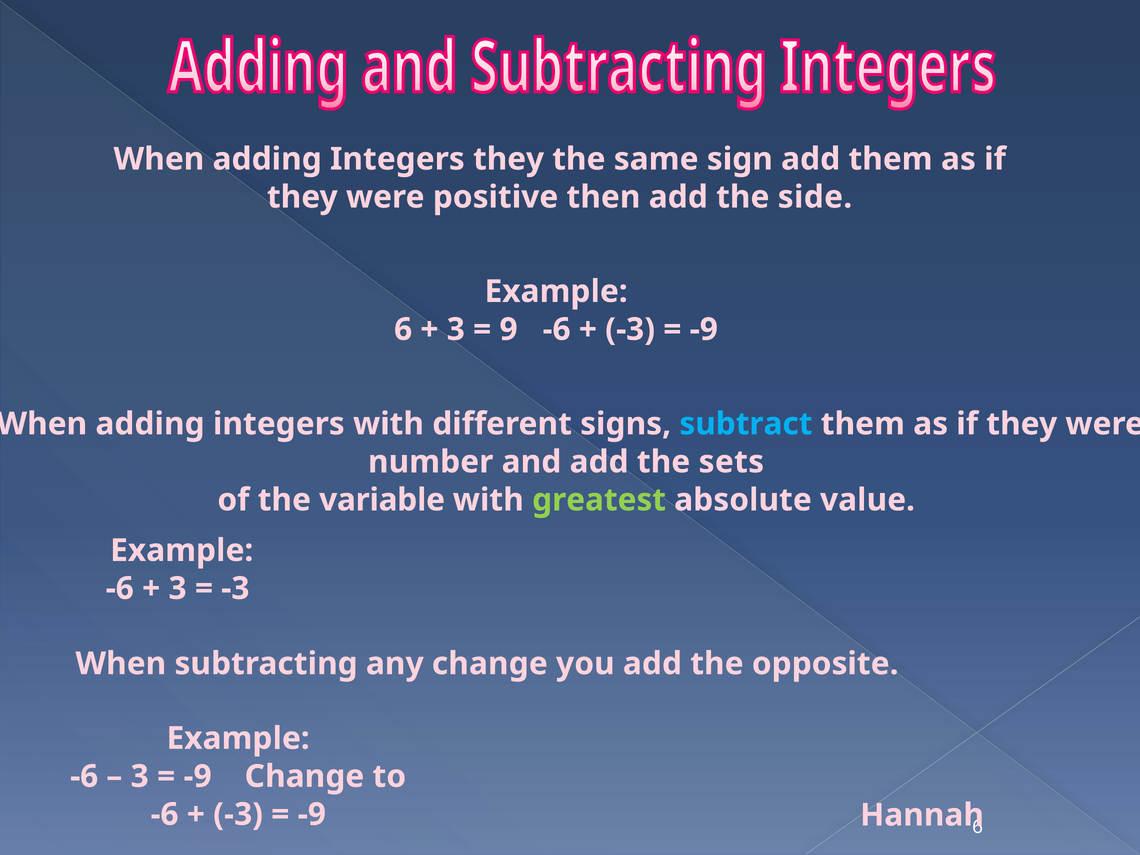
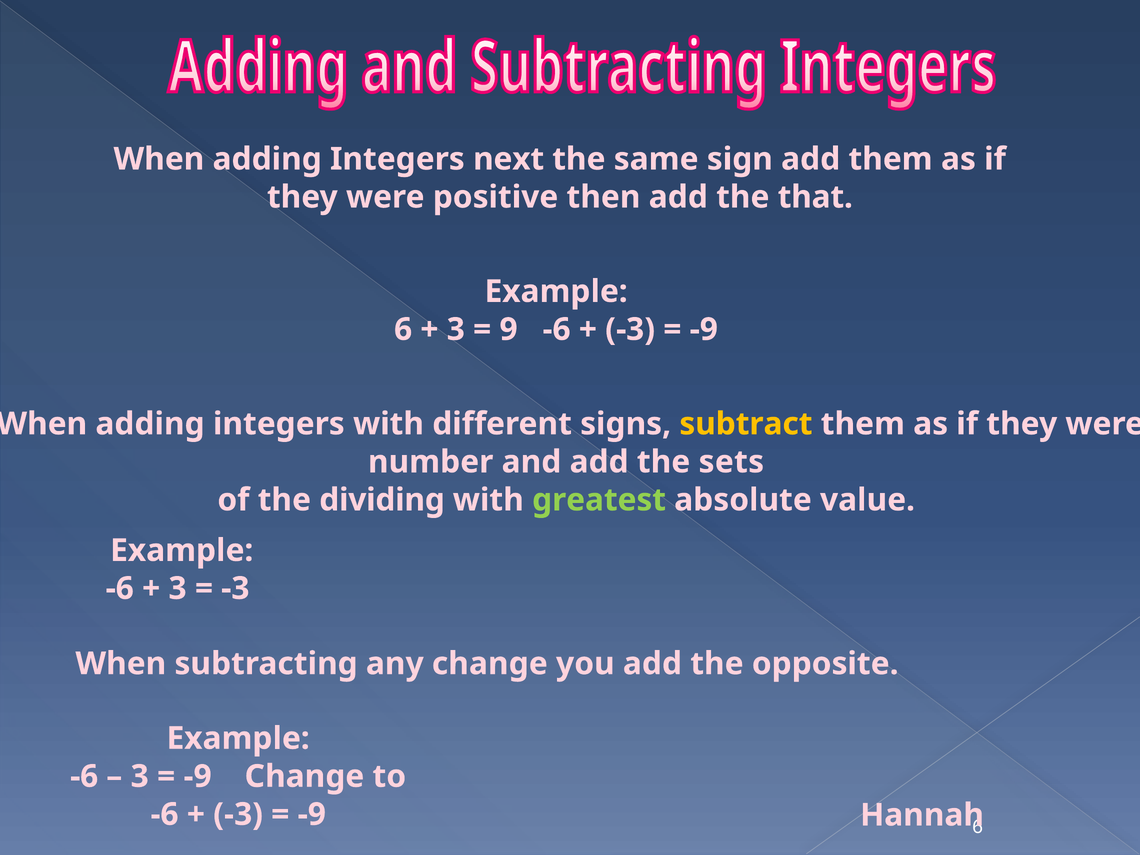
Integers they: they -> next (509, 159)
side: side -> that (815, 197)
subtract colour: light blue -> yellow (746, 424)
variable: variable -> dividing (382, 500)
